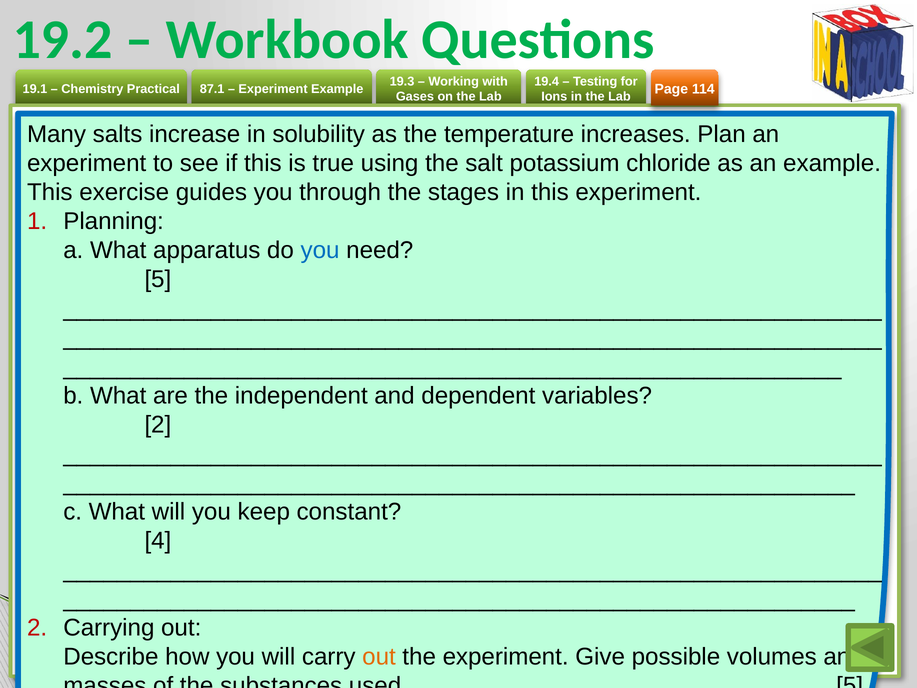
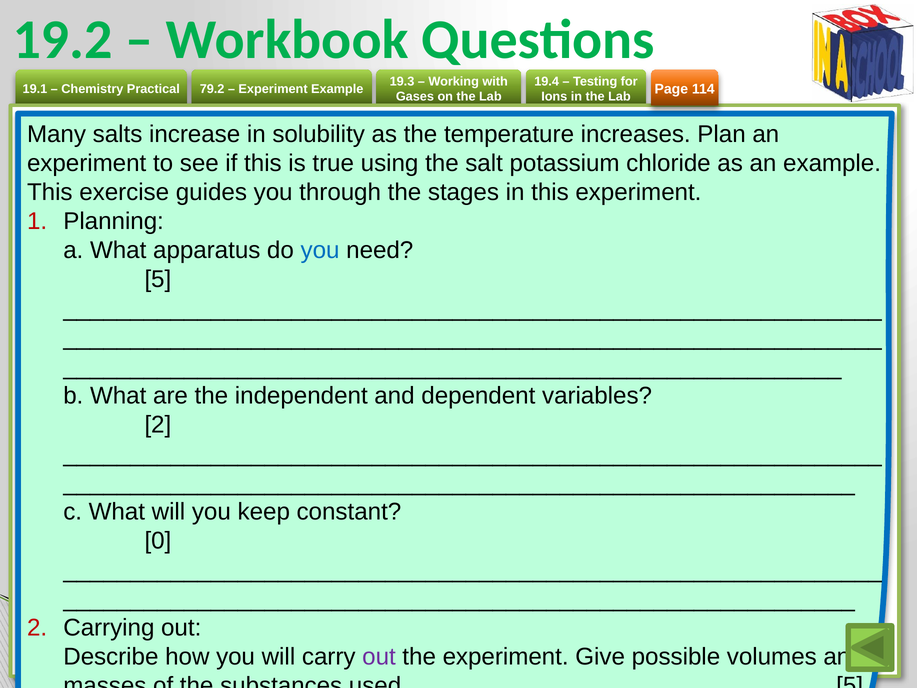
87.1: 87.1 -> 79.2 (212, 89)
4: 4 -> 0 (158, 541)
out colour: orange -> purple (379, 657)
